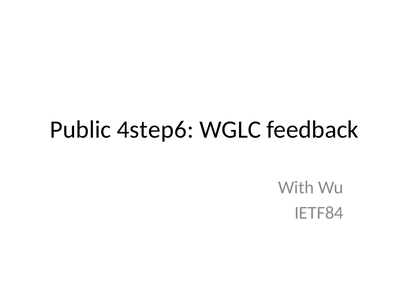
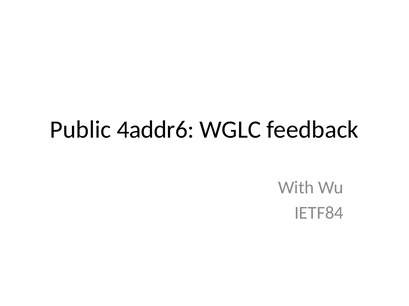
4step6: 4step6 -> 4addr6 (155, 130)
